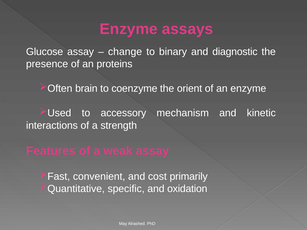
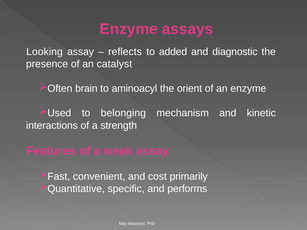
Glucose: Glucose -> Looking (44, 52)
change: change -> reflects (125, 52)
binary: binary -> added (173, 52)
proteins: proteins -> catalyst (114, 64)
coenzyme: coenzyme -> aminoacyl (134, 89)
accessory: accessory -> belonging (123, 113)
oxidation: oxidation -> performs (187, 189)
